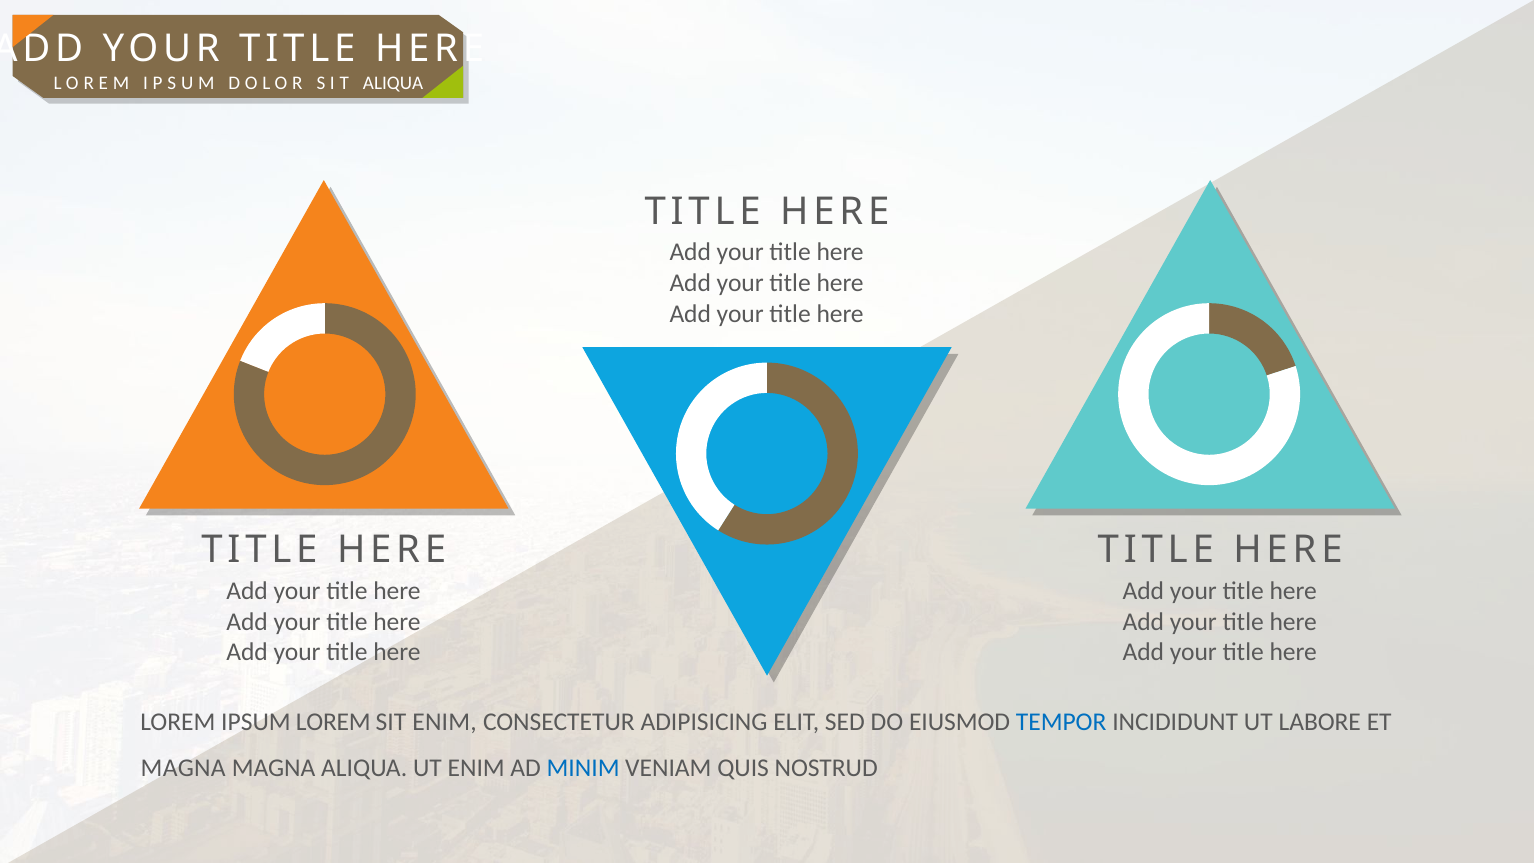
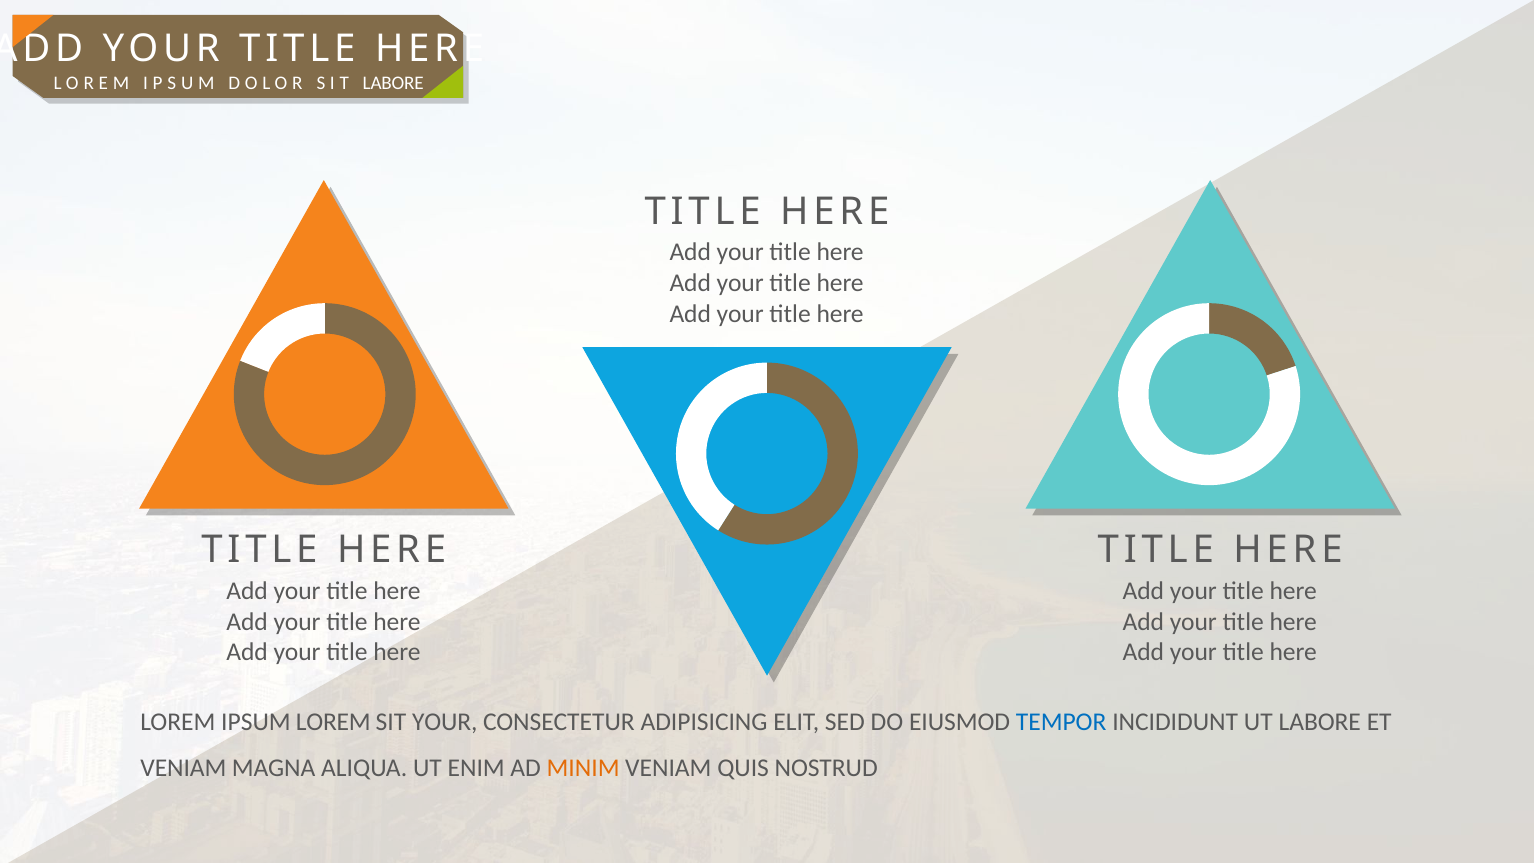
ALIQUA: ALIQUA -> LABORE (393, 83)
SIT ENIM: ENIM -> YOUR (445, 722)
MAGNA: MAGNA -> VENIAM (183, 768)
MINIM colour: blue -> orange (583, 768)
